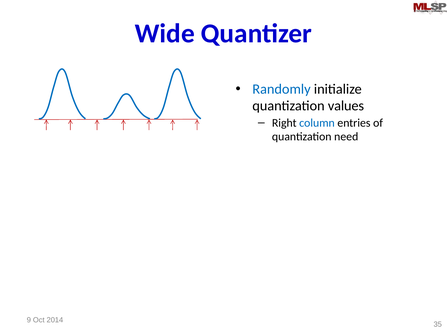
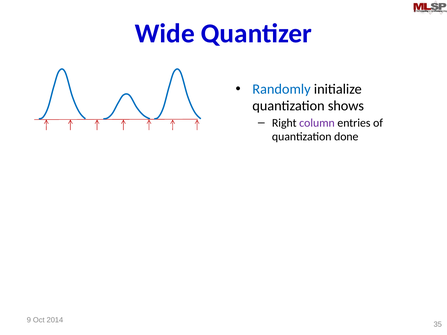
values: values -> shows (346, 106)
column colour: blue -> purple (317, 123)
need: need -> done (346, 137)
